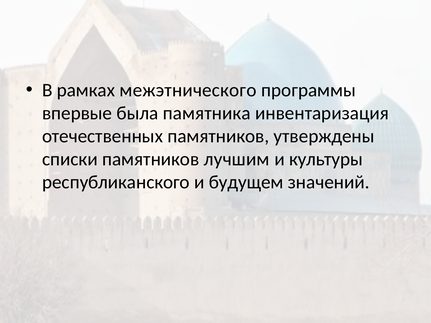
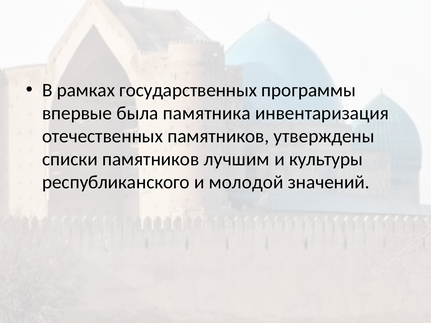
межэтнического: межэтнического -> государственных (188, 90)
будущем: будущем -> молодой (246, 182)
